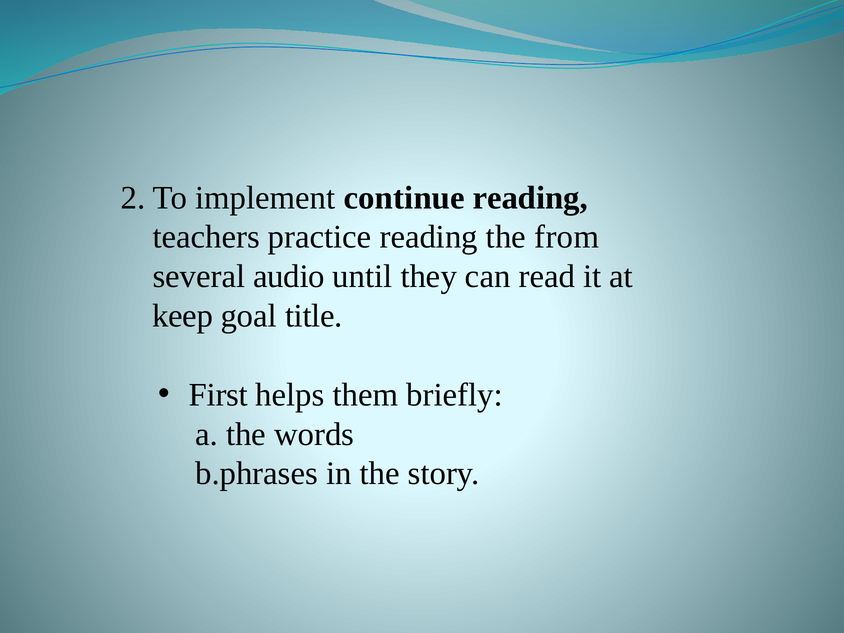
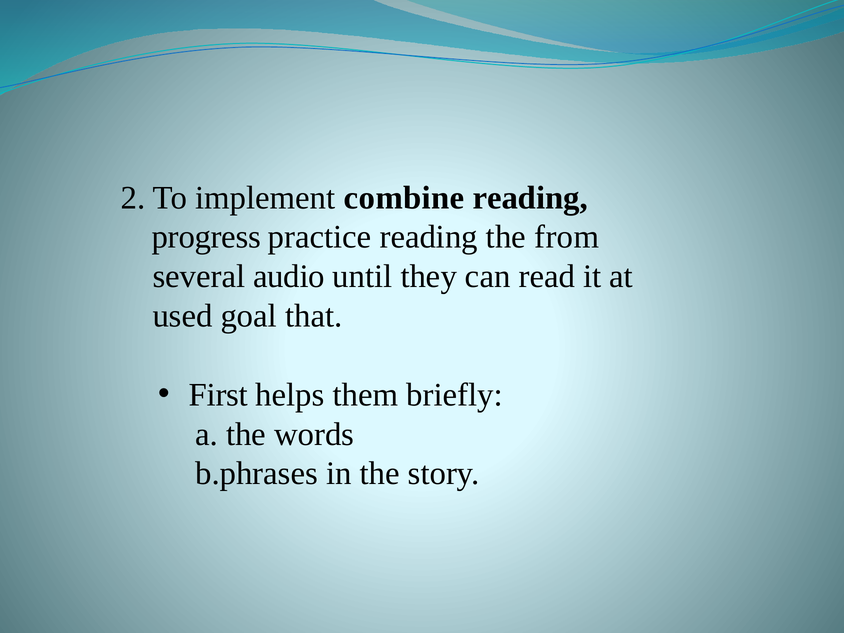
continue: continue -> combine (404, 198)
teachers: teachers -> progress (206, 237)
keep: keep -> used (183, 316)
title: title -> that (314, 316)
